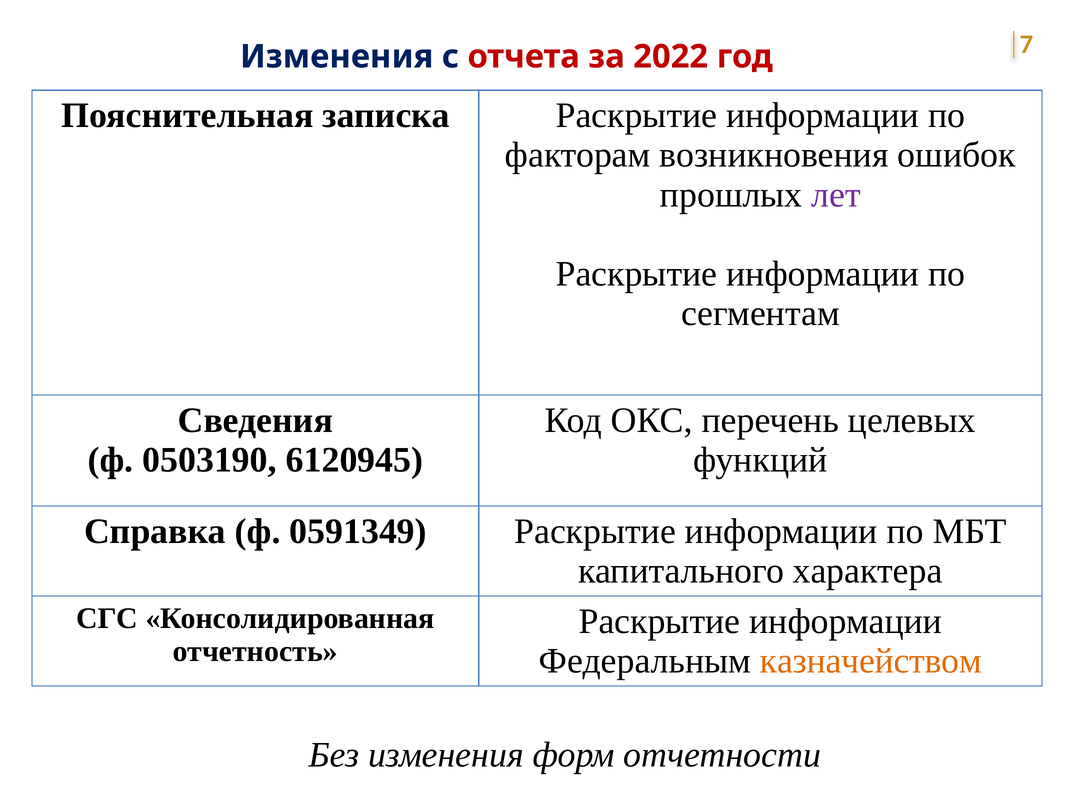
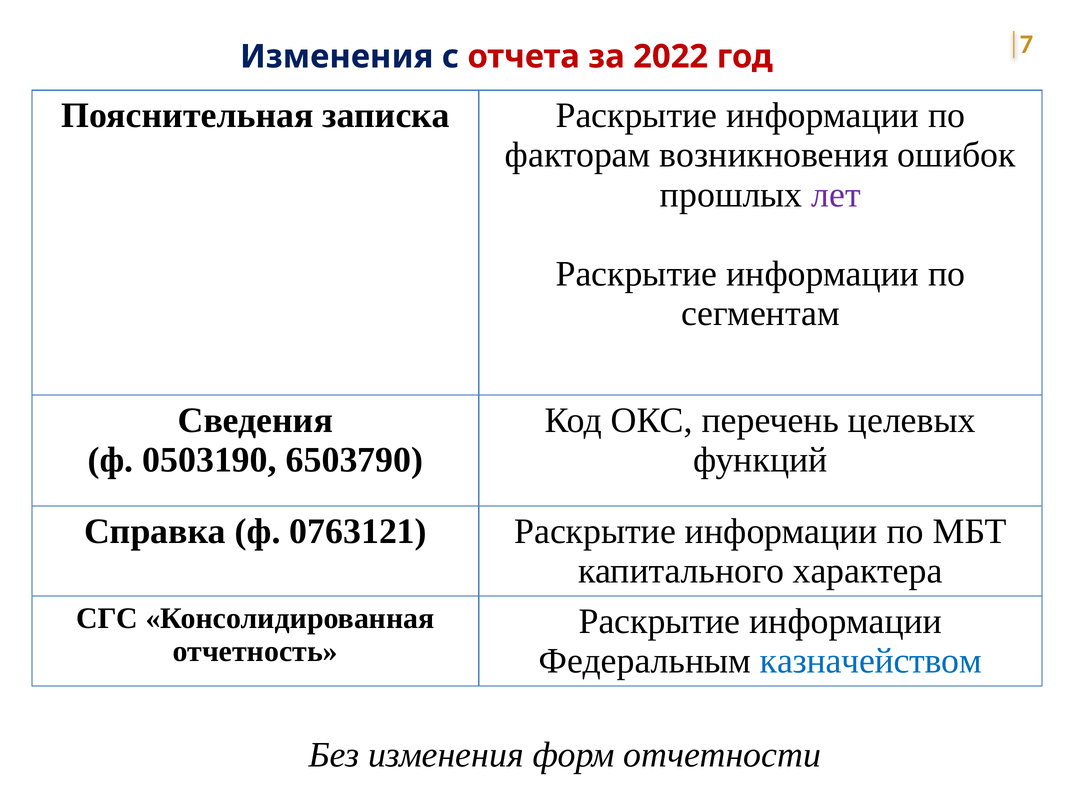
6120945: 6120945 -> 6503790 (354, 460)
0591349: 0591349 -> 0763121 (358, 532)
казначейством colour: orange -> blue (871, 661)
